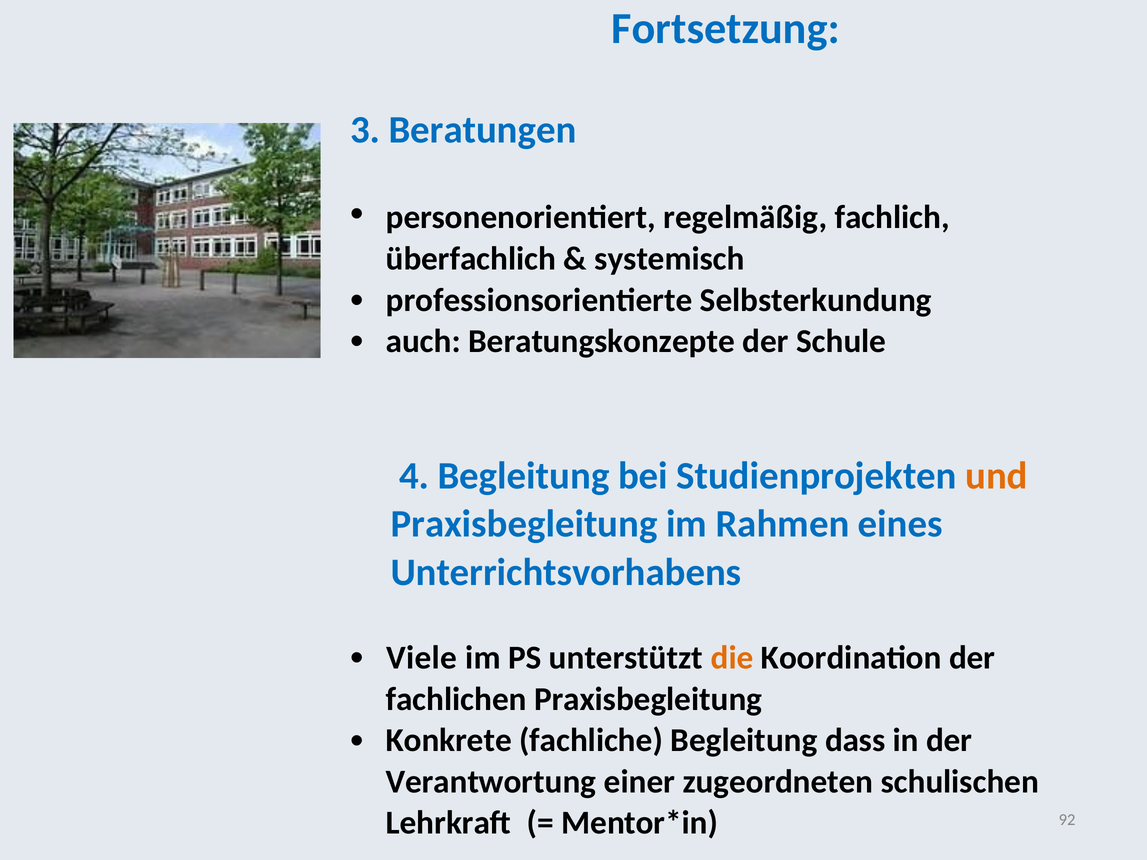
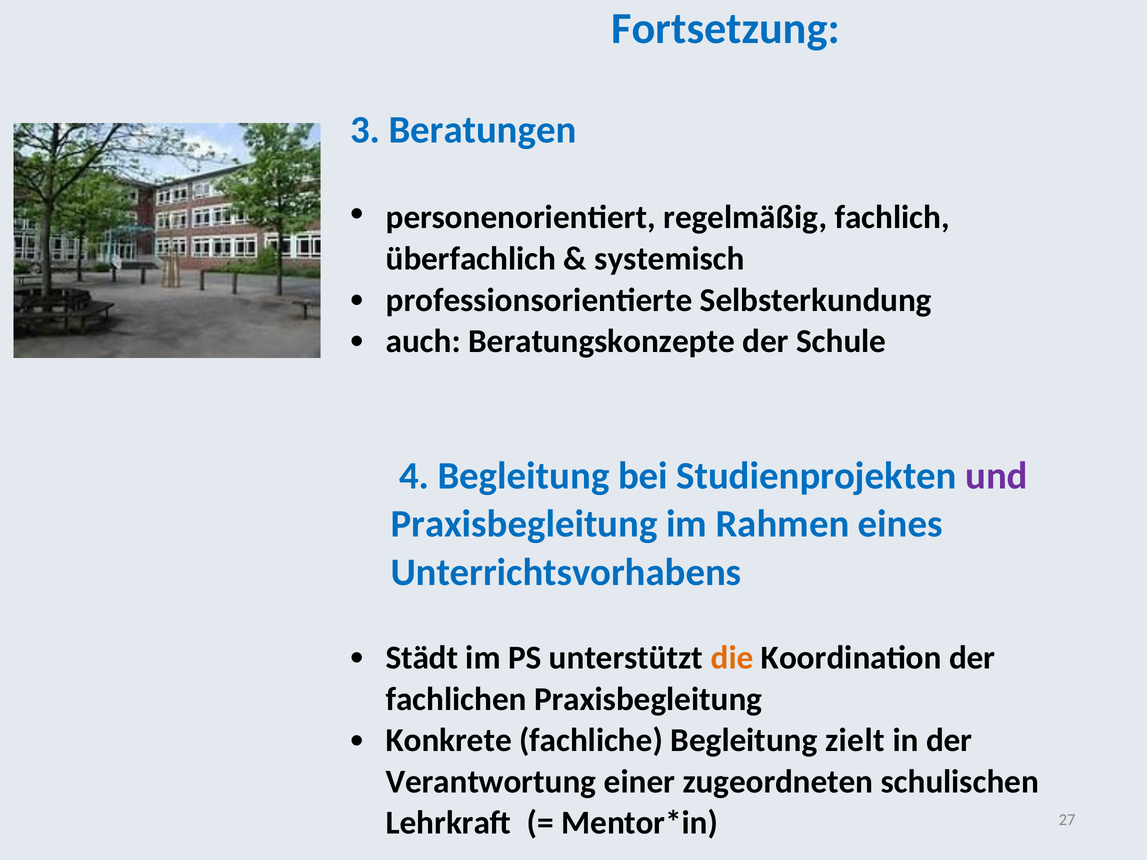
und colour: orange -> purple (996, 476)
Viele: Viele -> Städt (422, 658)
dass: dass -> zielt (855, 741)
92: 92 -> 27 (1067, 820)
